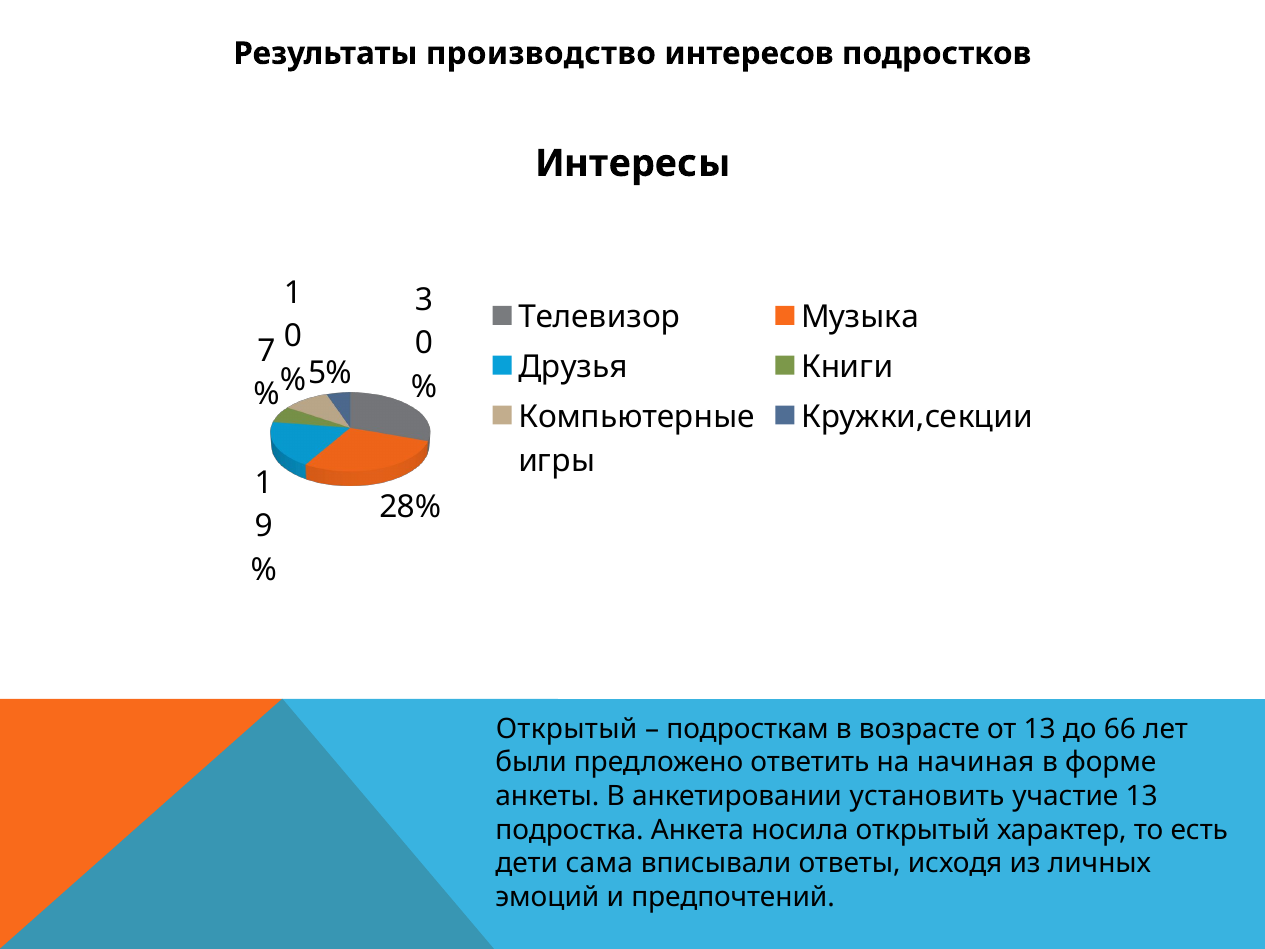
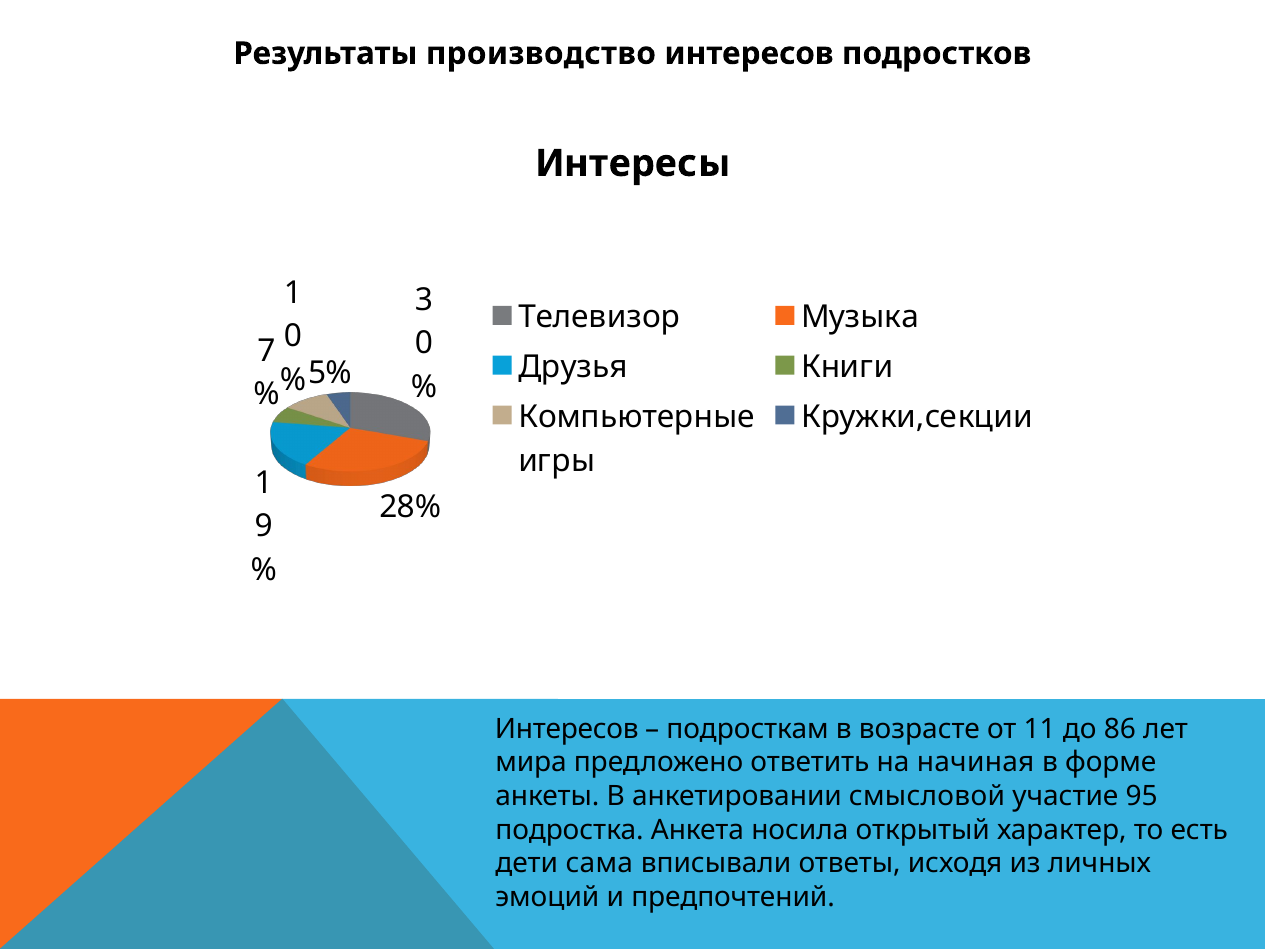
Открытый: Открытый -> Интересов (567, 729)
от 13: 13 -> 11 (1040, 729)
66: 66 -> 86 (1120, 729)
были: были -> мира (531, 762)
установить: установить -> смысловой (927, 796)
участие 13: 13 -> 95 (1142, 796)
